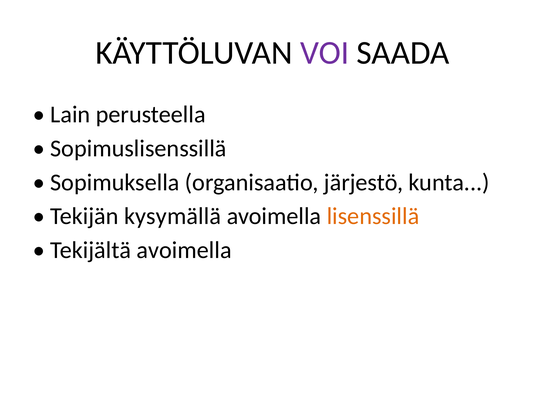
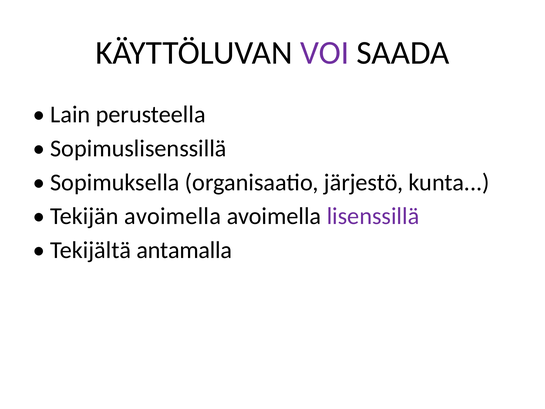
Tekijän kysymällä: kysymällä -> avoimella (173, 216)
lisenssillä colour: orange -> purple (373, 216)
Tekijältä avoimella: avoimella -> antamalla (184, 250)
